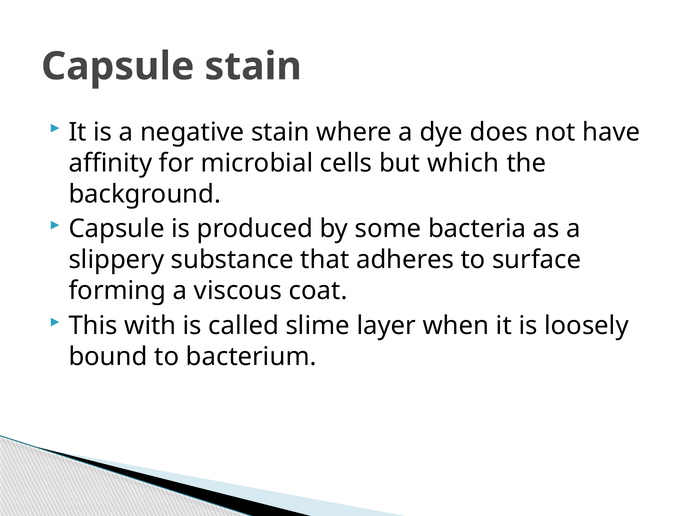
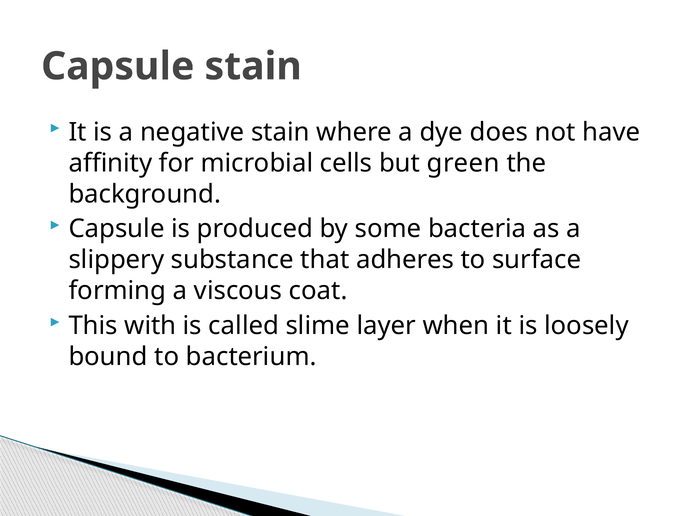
which: which -> green (463, 163)
